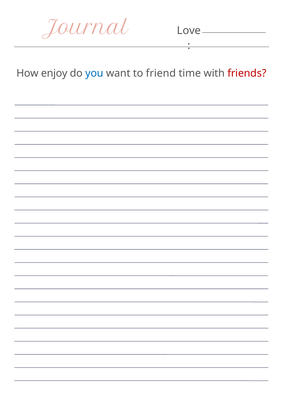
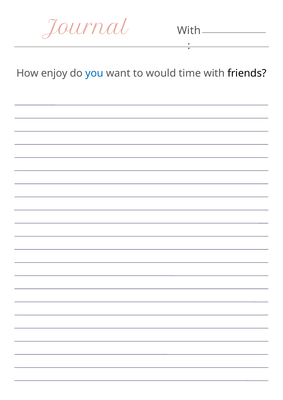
Love: Love -> With (189, 31)
friend: friend -> would (161, 73)
friends colour: red -> black (247, 73)
